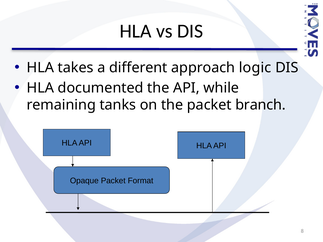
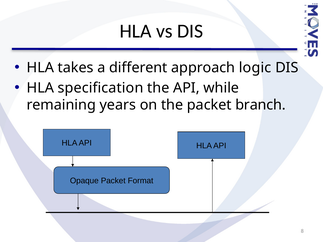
documented: documented -> specification (101, 88)
tanks: tanks -> years (118, 105)
